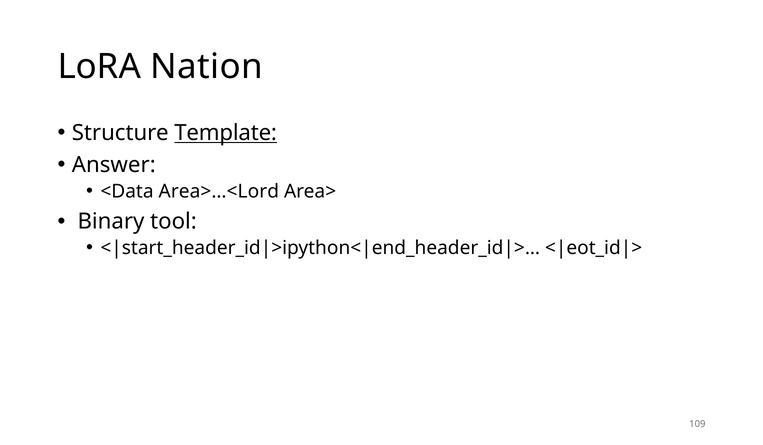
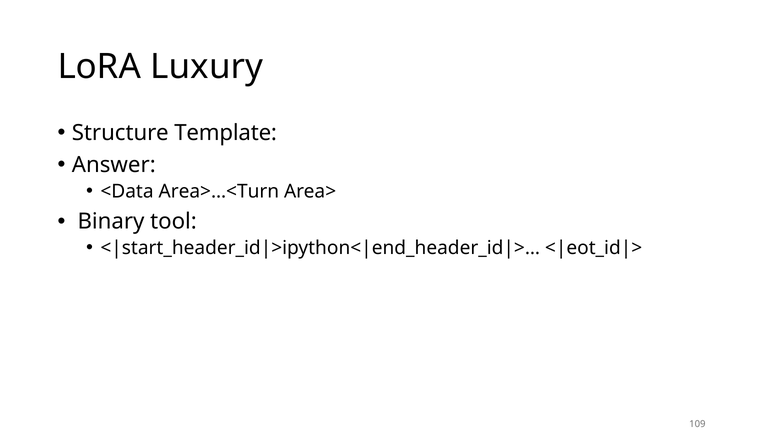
Nation: Nation -> Luxury (207, 66)
Template underline: present -> none (226, 133)
Area>…<Lord: Area>…<Lord -> Area>…<Turn (219, 191)
